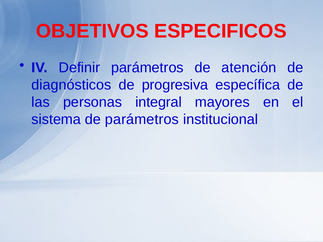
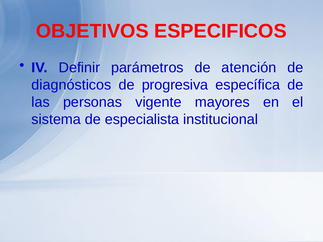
integral: integral -> vigente (158, 102)
de parámetros: parámetros -> especialista (142, 119)
